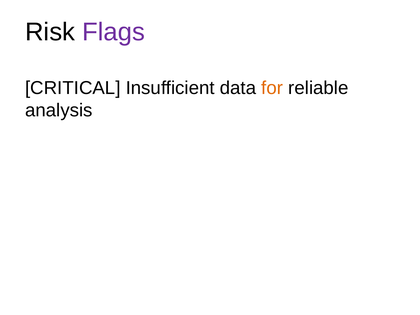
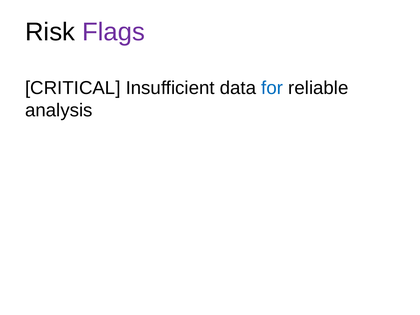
for colour: orange -> blue (272, 88)
